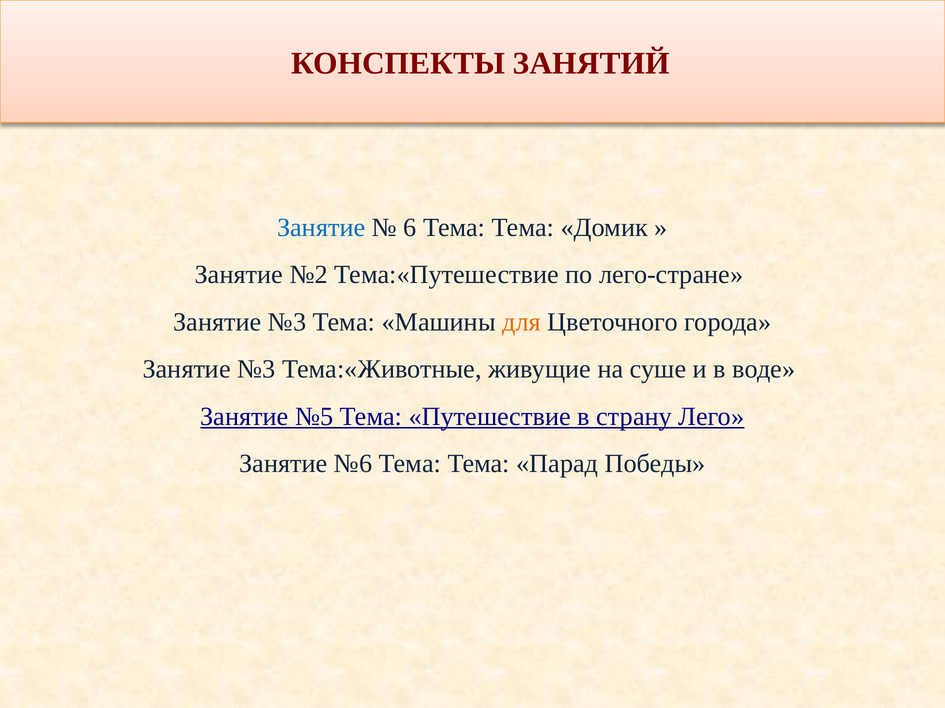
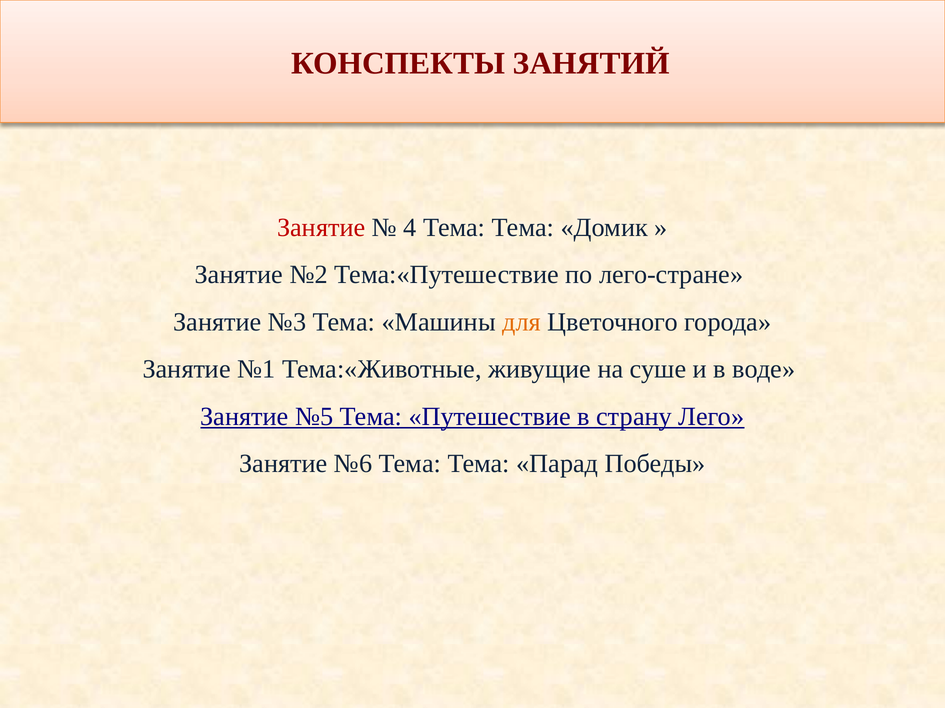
Занятие colour: blue -> red (321, 228)
6: 6 -> 4 (410, 228)
№3: №3 -> №1 (256, 370)
